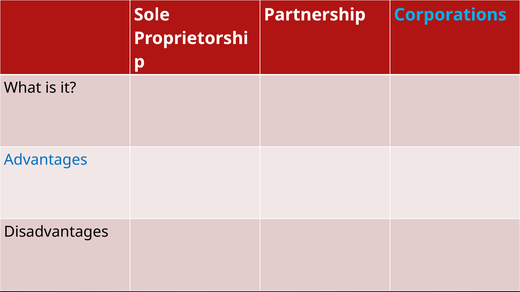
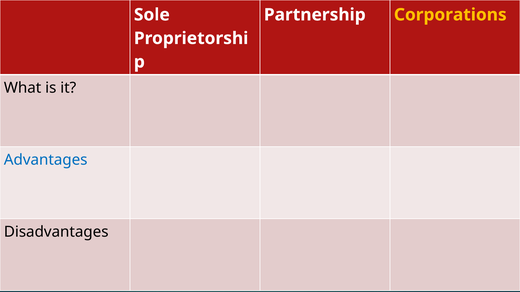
Corporations colour: light blue -> yellow (450, 15)
